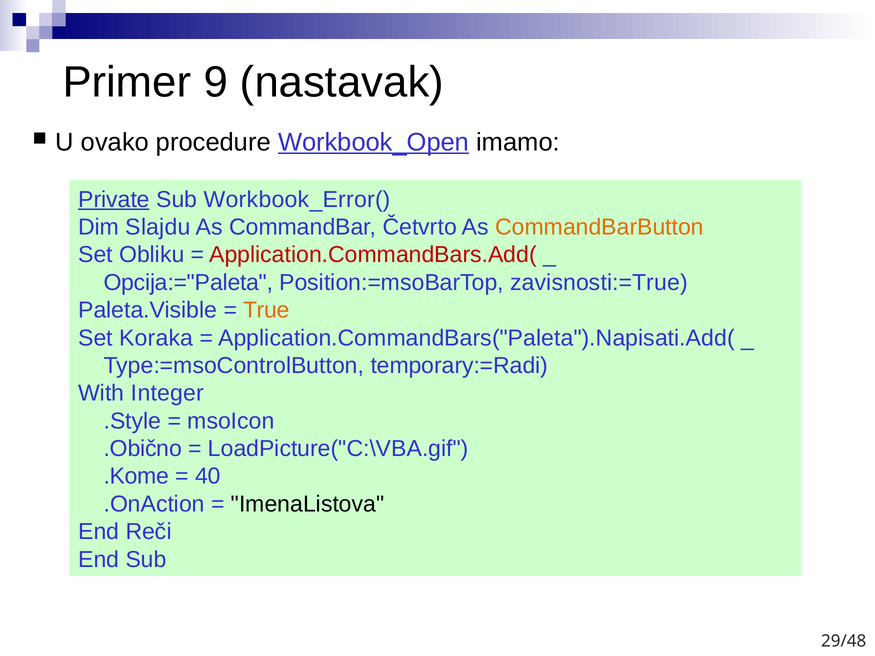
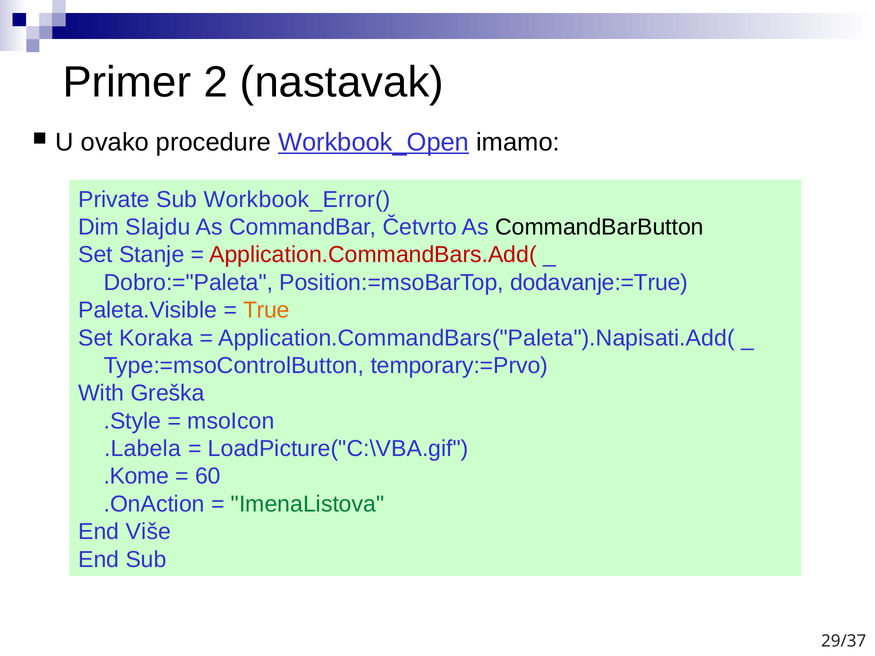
9: 9 -> 2 (216, 82)
Private underline: present -> none (114, 200)
CommandBarButton colour: orange -> black (599, 227)
Obliku: Obliku -> Stanje (152, 255)
Opcija:="Paleta: Opcija:="Paleta -> Dobro:="Paleta (188, 283)
zavisnosti:=True: zavisnosti:=True -> dodavanje:=True (599, 283)
temporary:=Radi: temporary:=Radi -> temporary:=Prvo (459, 366)
Integer: Integer -> Greška (168, 393)
.Obično: .Obično -> .Labela (143, 449)
40: 40 -> 60 (208, 477)
ImenaListova colour: black -> green (308, 504)
Reči: Reči -> Više (148, 532)
29/48: 29/48 -> 29/37 (844, 642)
